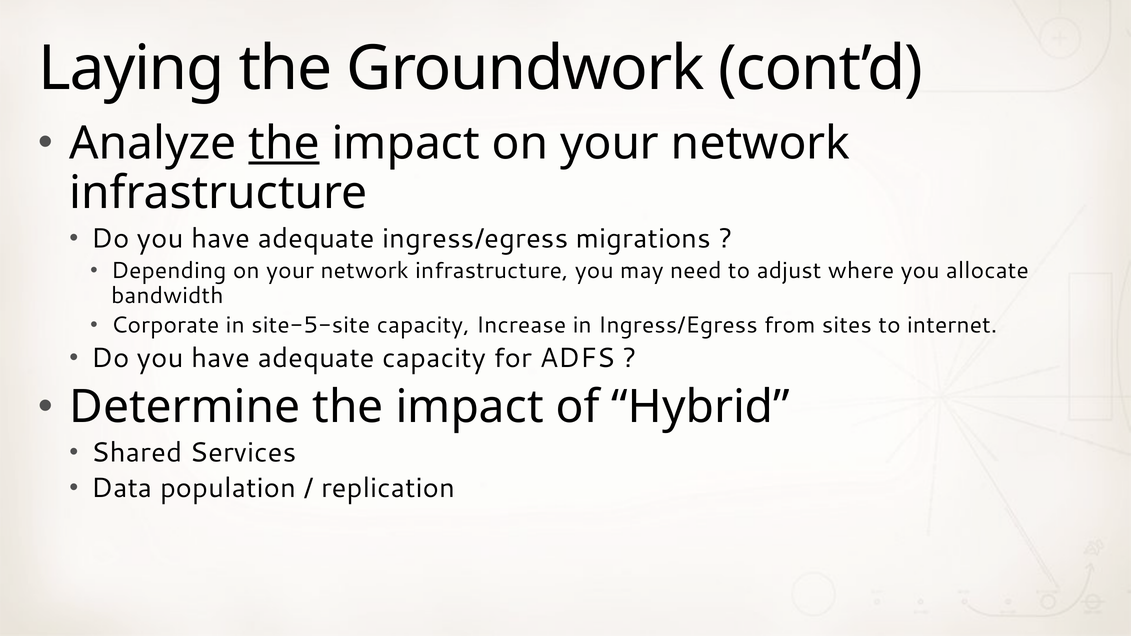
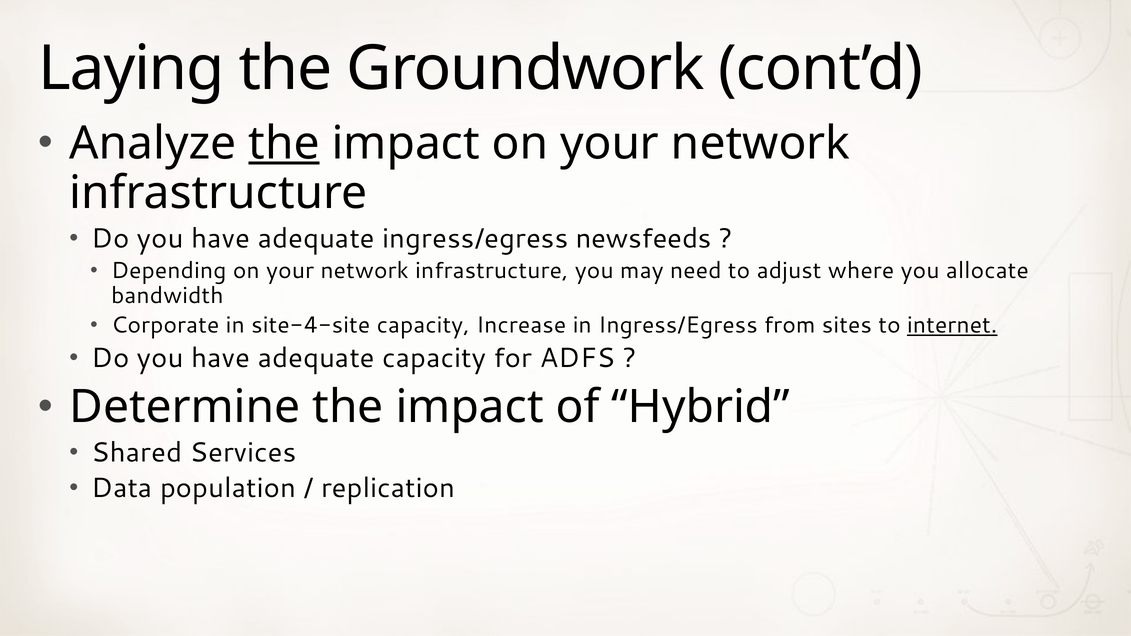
migrations: migrations -> newsfeeds (644, 239)
site-5-site: site-5-site -> site-4-site (311, 325)
internet underline: none -> present (952, 325)
